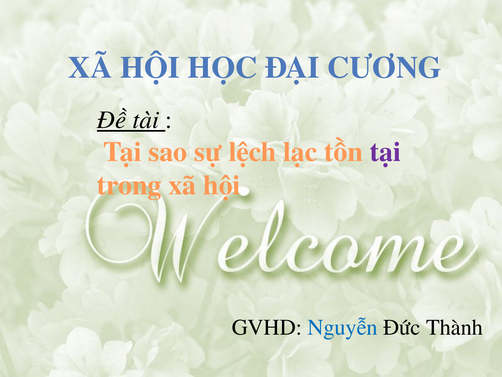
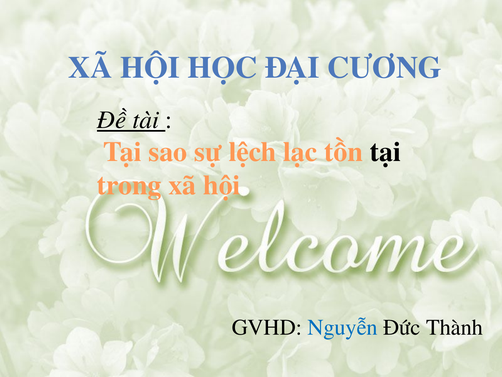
tại colour: purple -> black (385, 152)
